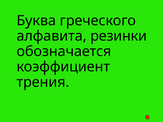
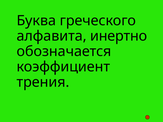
резинки: резинки -> инертно (119, 36)
